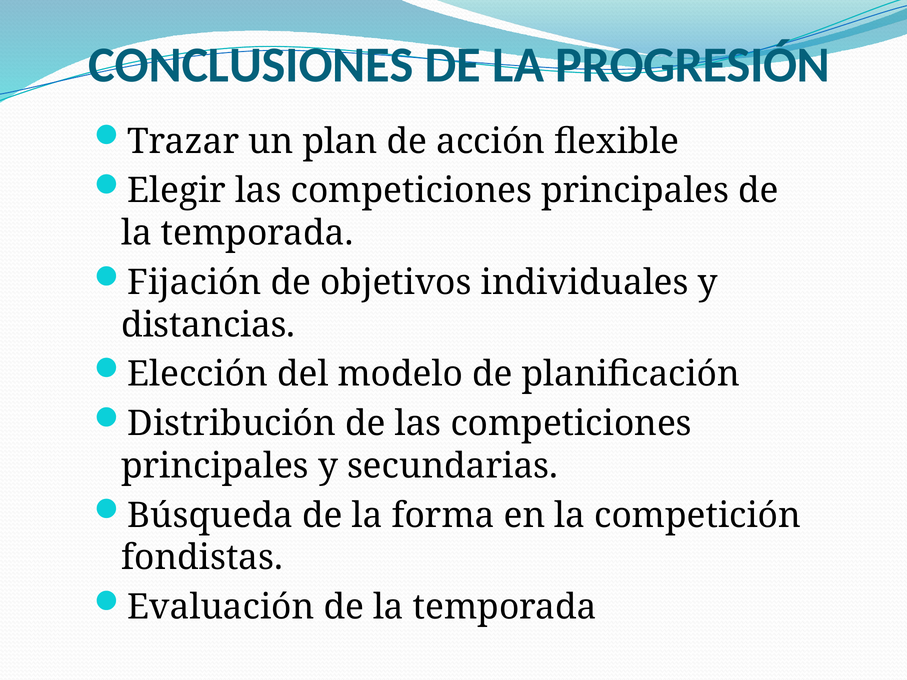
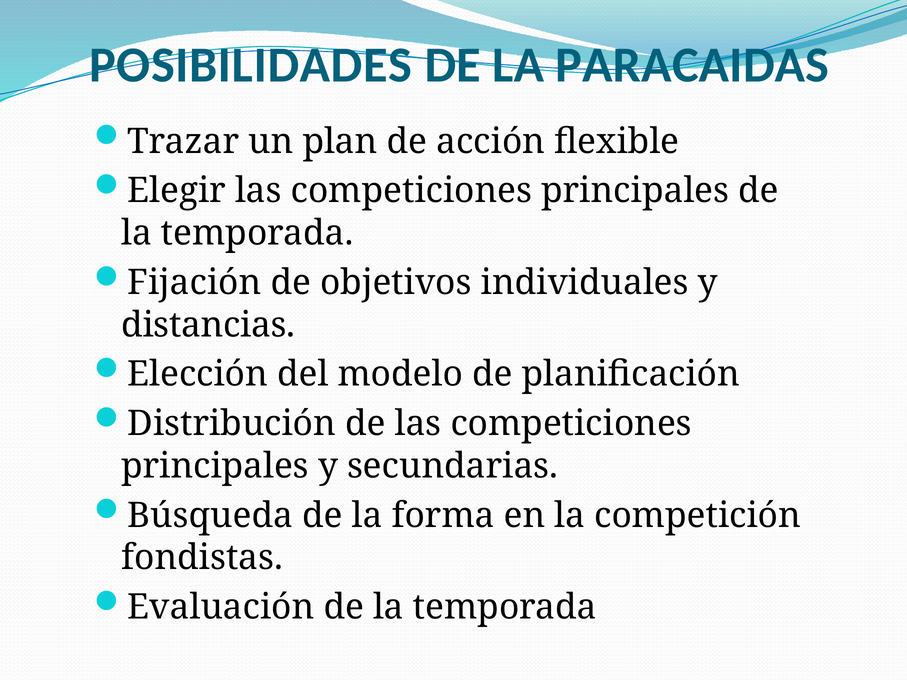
CONCLUSIONES: CONCLUSIONES -> POSIBILIDADES (251, 65)
PROGRESIÓN: PROGRESIÓN -> PARACAIDAS (692, 65)
